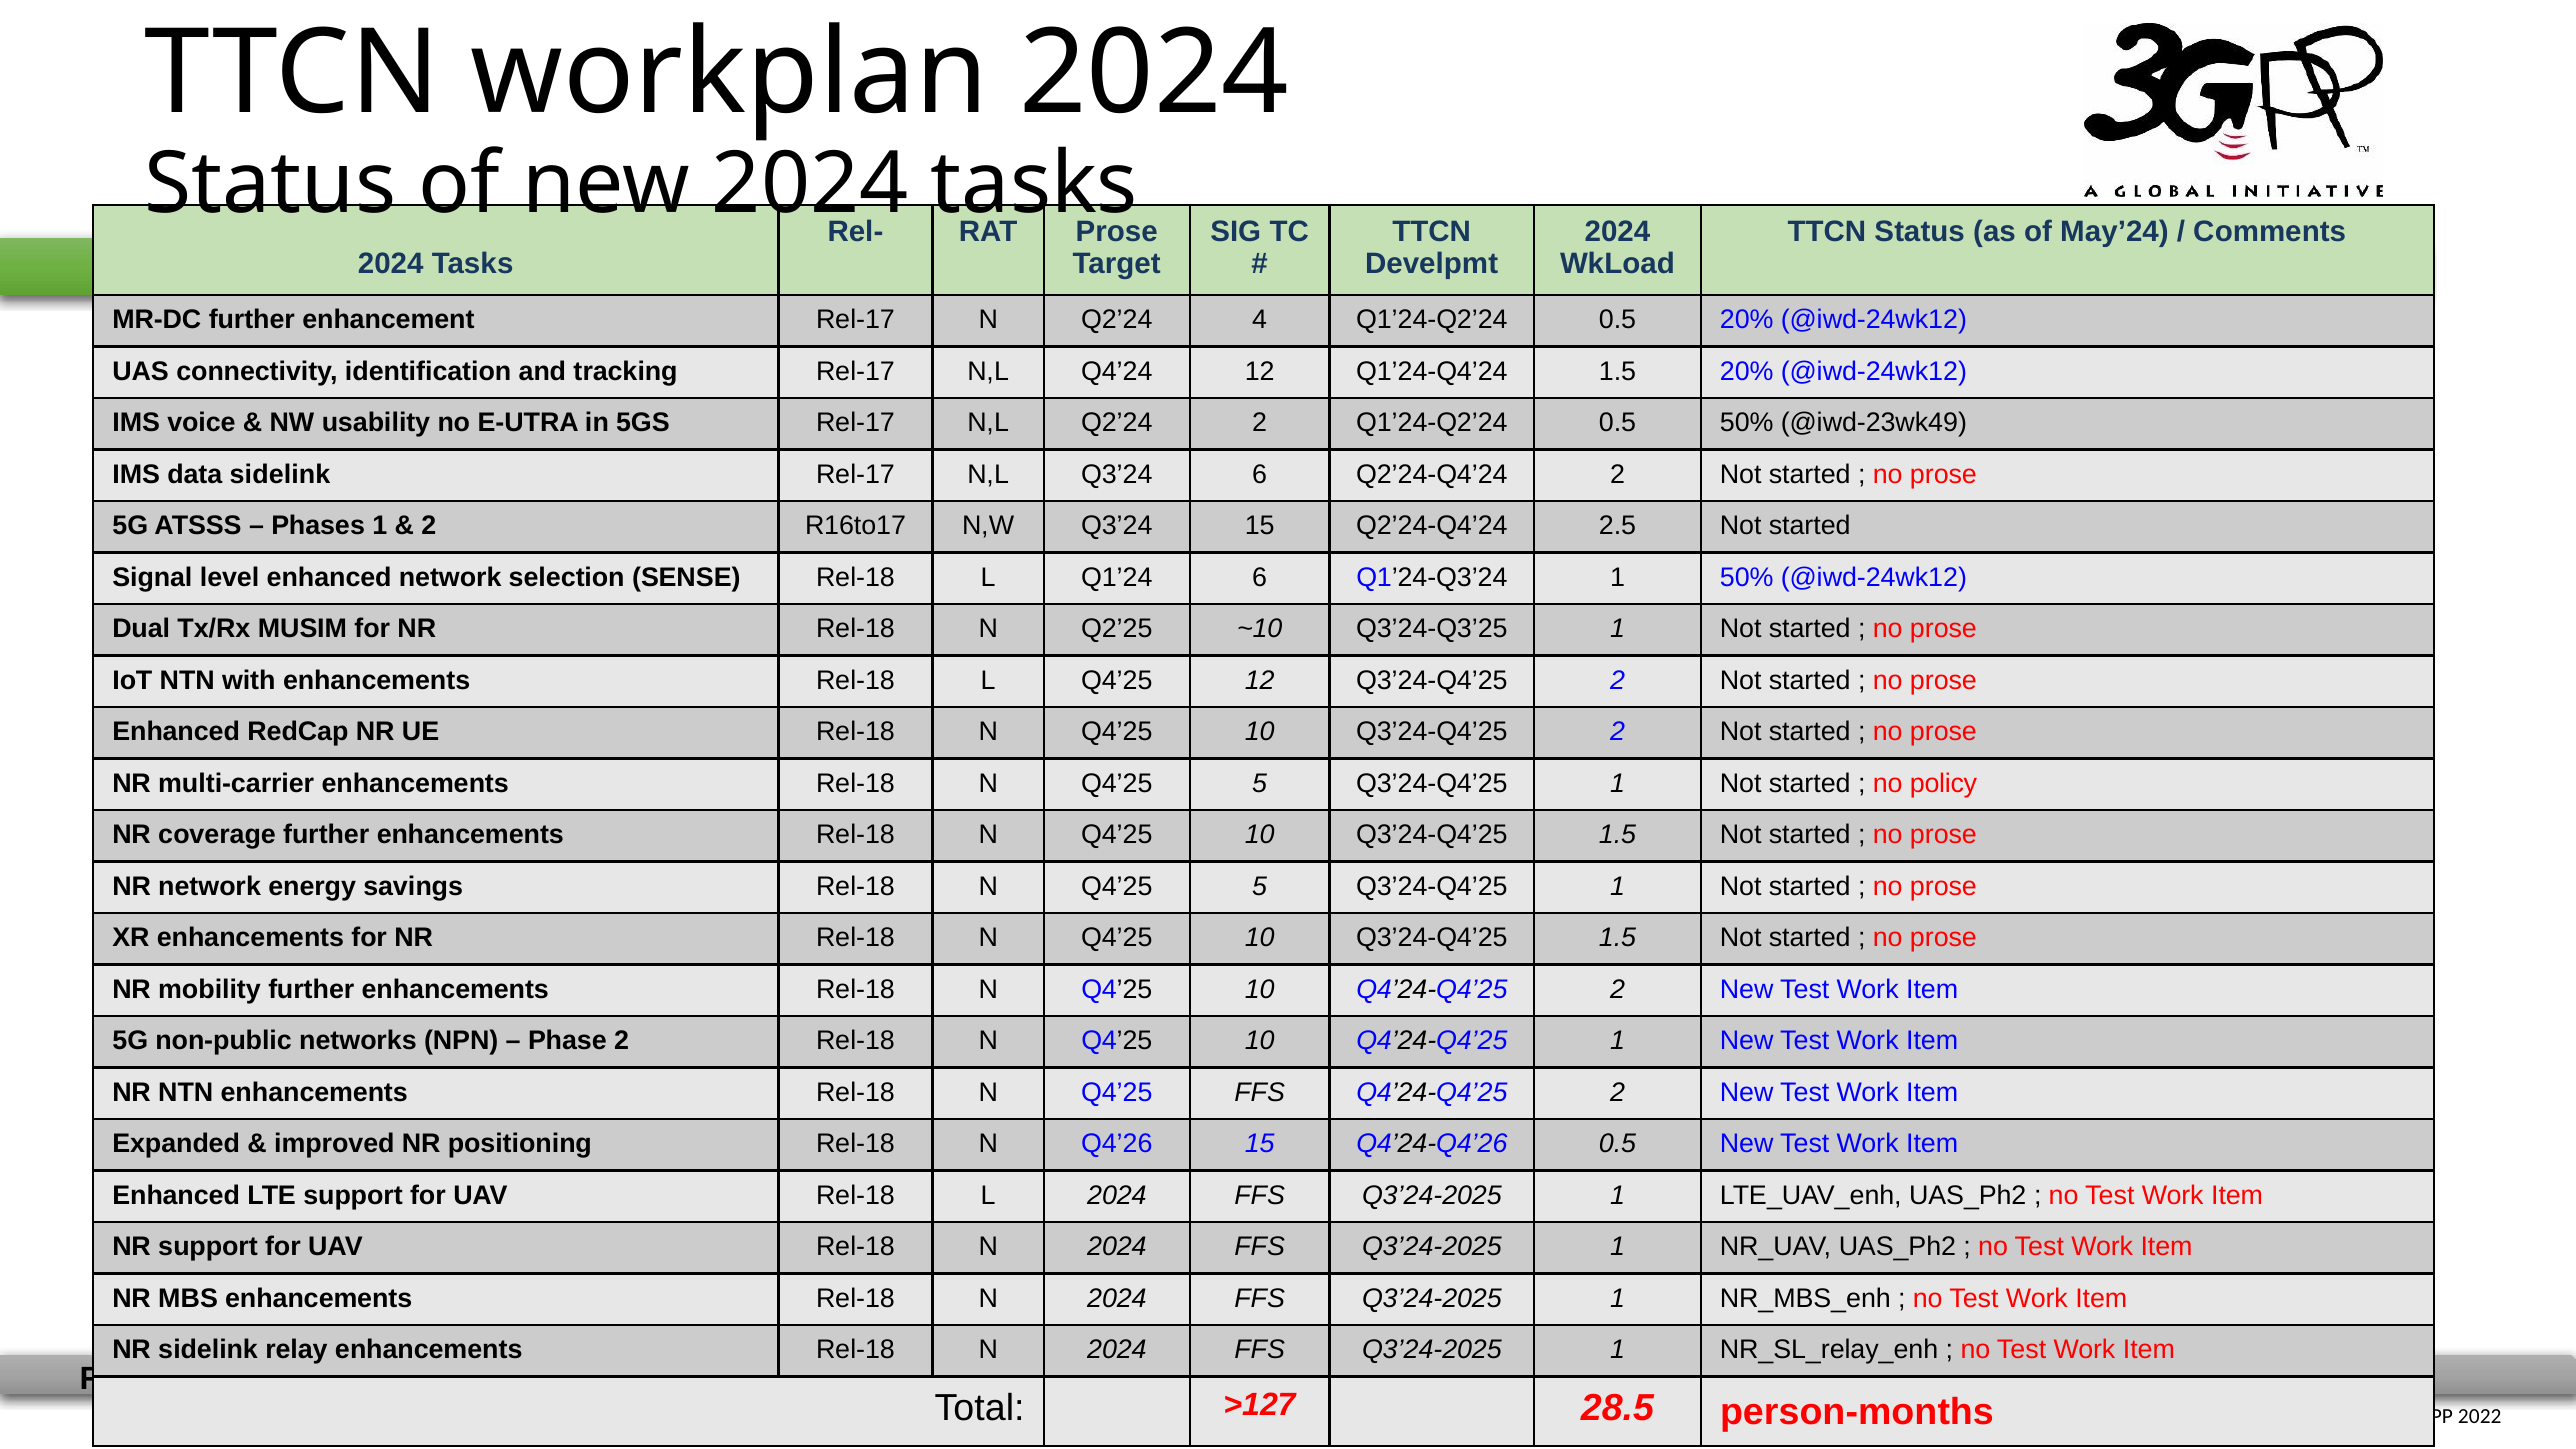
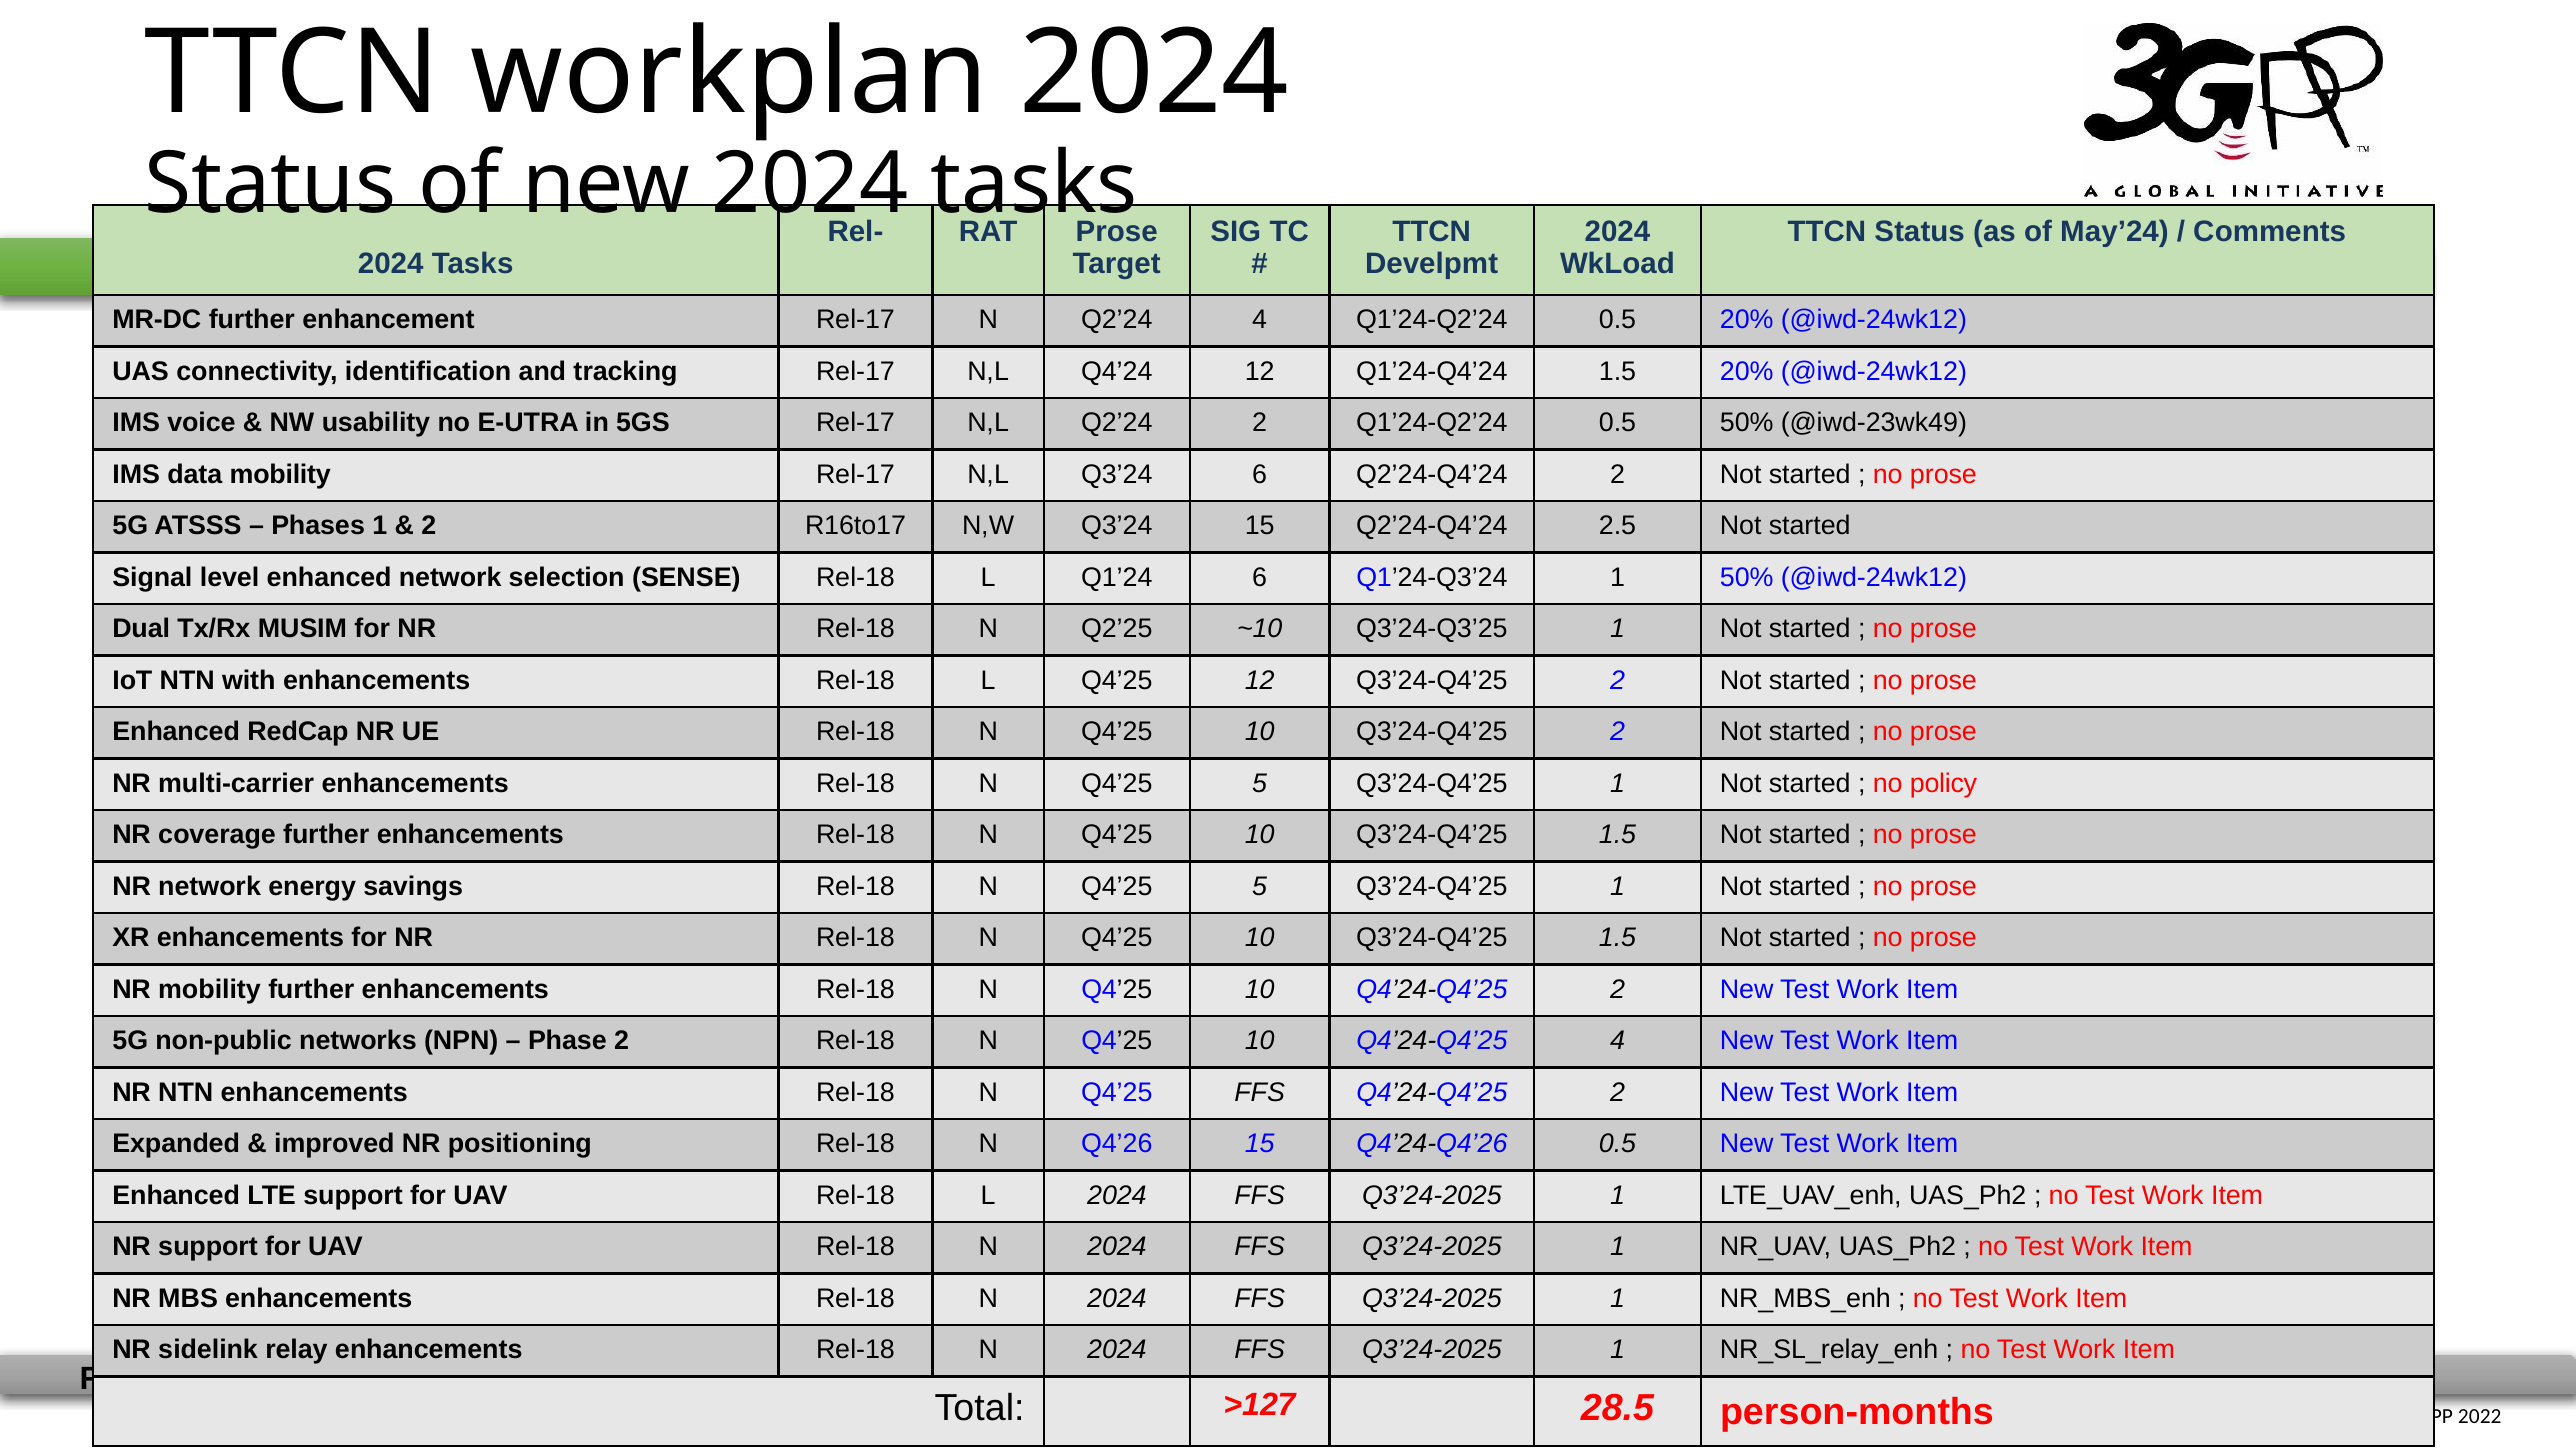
data sidelink: sidelink -> mobility (280, 474)
Q4’24-Q4’25 1: 1 -> 4 (1618, 1041)
